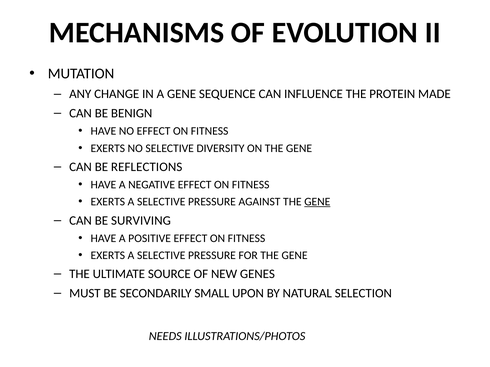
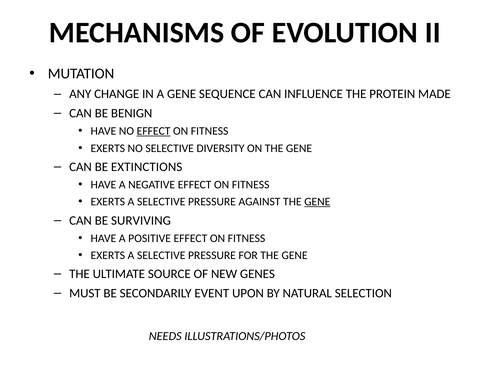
EFFECT underline: none -> present (154, 131)
REFLECTIONS: REFLECTIONS -> EXTINCTIONS (147, 167)
SMALL: SMALL -> EVENT (212, 294)
